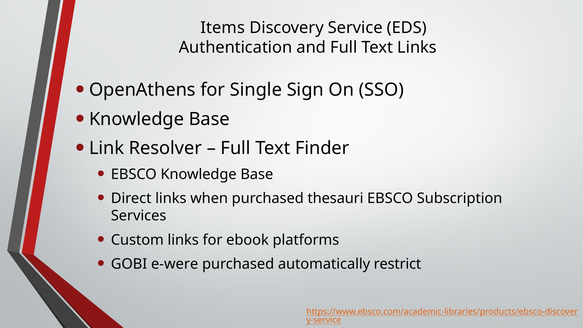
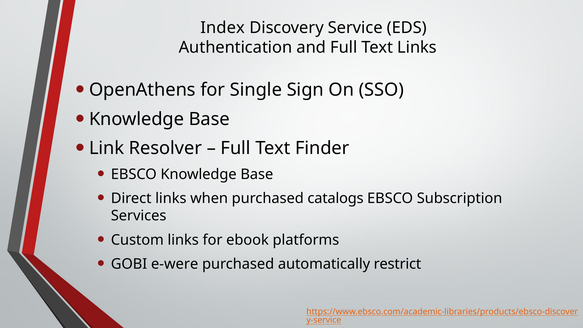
Items: Items -> Index (223, 28)
thesauri: thesauri -> catalogs (336, 198)
